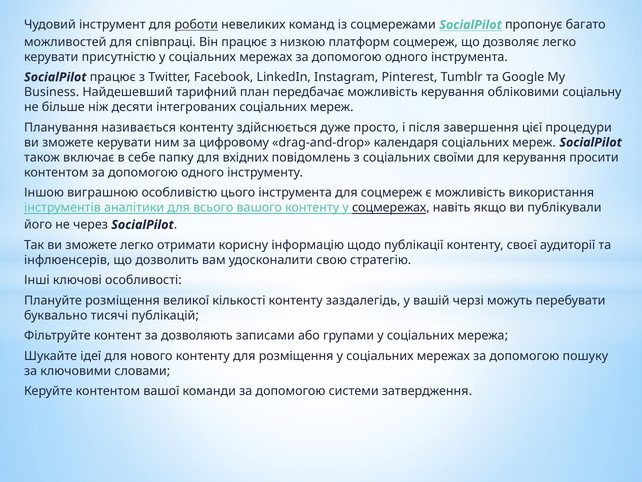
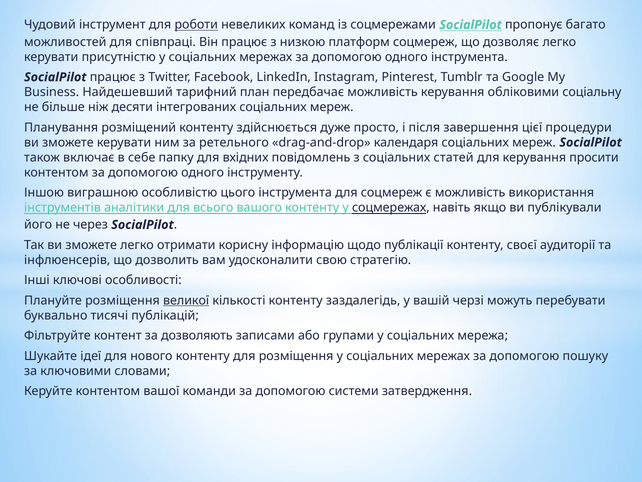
називається: називається -> розміщений (139, 127)
цифровому: цифровому -> ретельного (234, 142)
своїми: своїми -> статей (454, 157)
великої underline: none -> present (186, 300)
